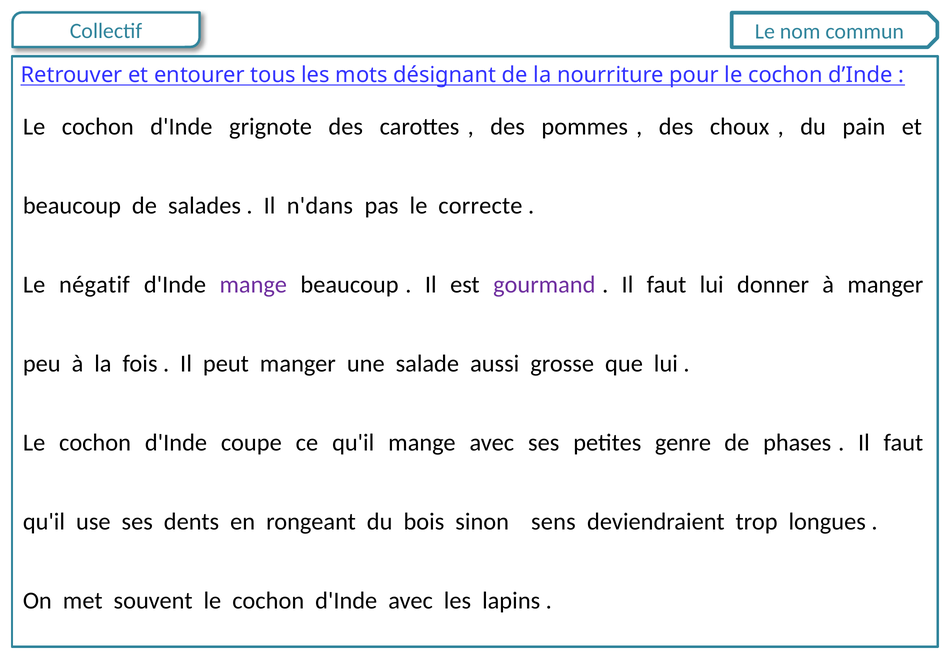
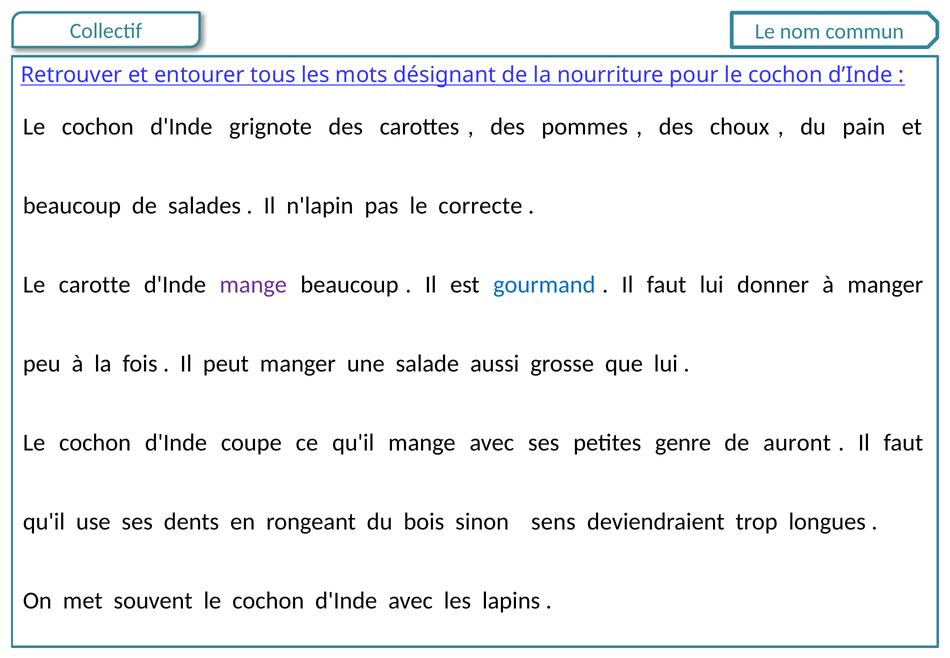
n'dans: n'dans -> n'lapin (320, 206)
négatif: négatif -> carotte (95, 285)
gourmand colour: purple -> blue (544, 285)
phases: phases -> auront (797, 443)
